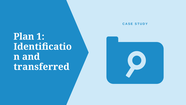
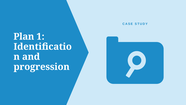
transferred: transferred -> progression (42, 67)
